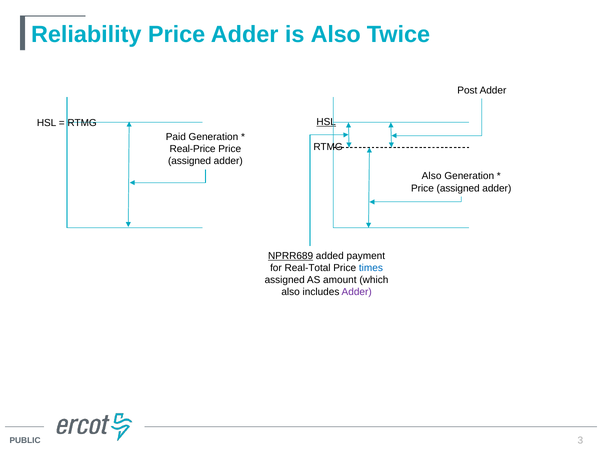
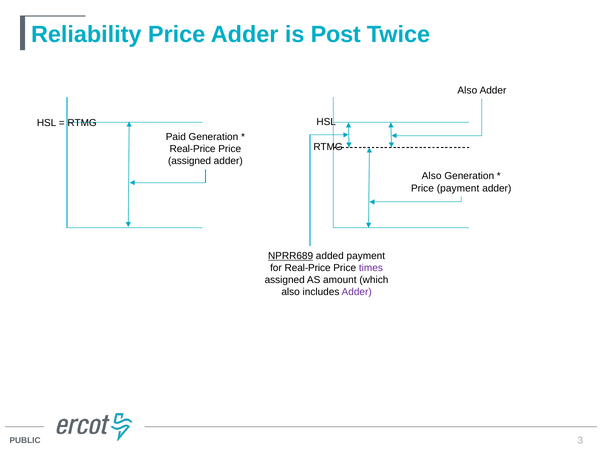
is Also: Also -> Post (336, 35)
Post: Post -> Also (467, 90)
HSL underline: present -> none (326, 122)
assigned: assigned -> payment (458, 188)
for Real-Total: Real-Total -> Real-Price (308, 268)
times colour: blue -> purple (371, 268)
